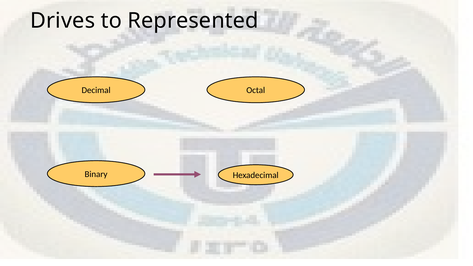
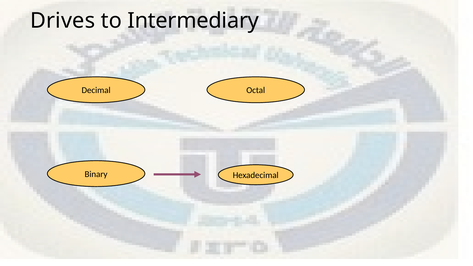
Represented: Represented -> Intermediary (193, 21)
